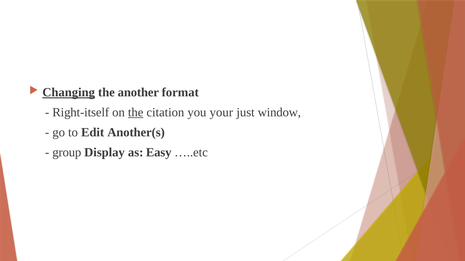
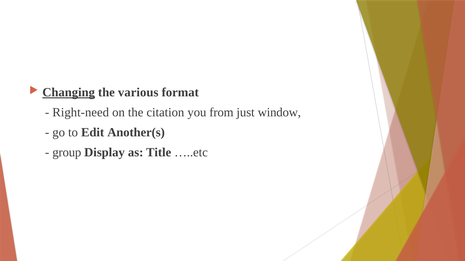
another: another -> various (138, 93)
Right-itself: Right-itself -> Right-need (81, 113)
the underline: present -> none (136, 113)
your: your -> from (221, 113)
Easy: Easy -> Title (159, 153)
